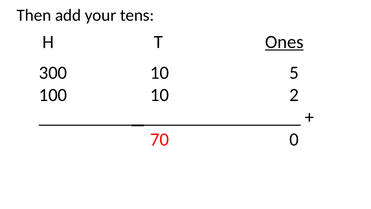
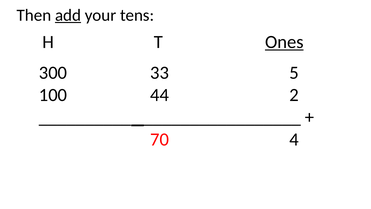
add underline: none -> present (68, 15)
300 10: 10 -> 33 (160, 73)
100 10: 10 -> 44 (160, 95)
0: 0 -> 4 (294, 139)
